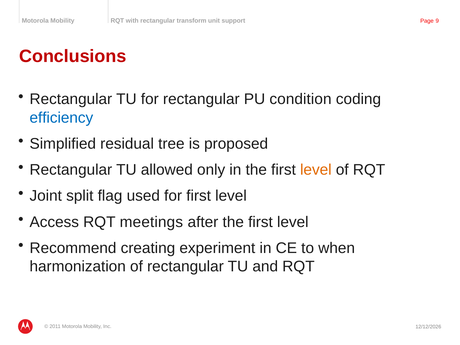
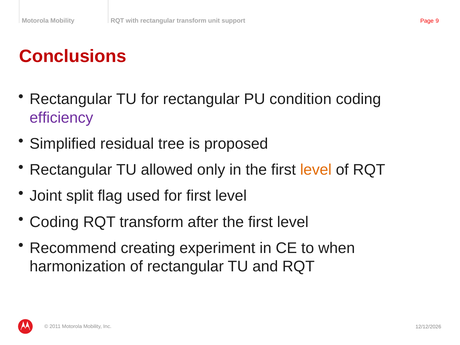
efficiency colour: blue -> purple (61, 118)
Access: Access -> Coding (54, 222)
RQT meetings: meetings -> transform (151, 222)
